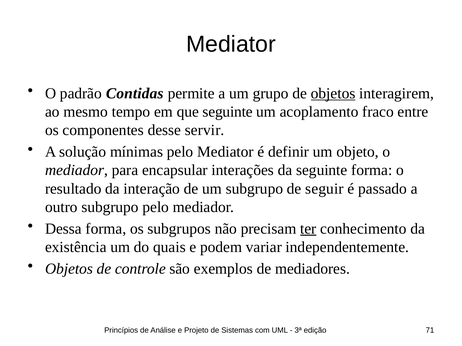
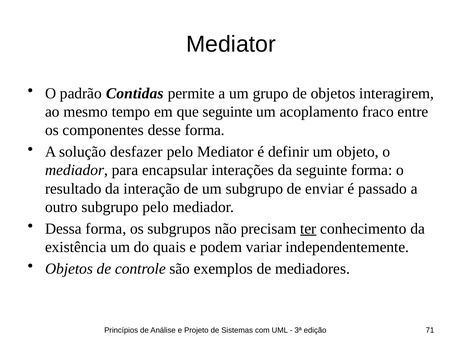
objetos underline: present -> none (333, 93)
desse servir: servir -> forma (205, 130)
mínimas: mínimas -> desfazer (136, 152)
seguir: seguir -> enviar (325, 189)
